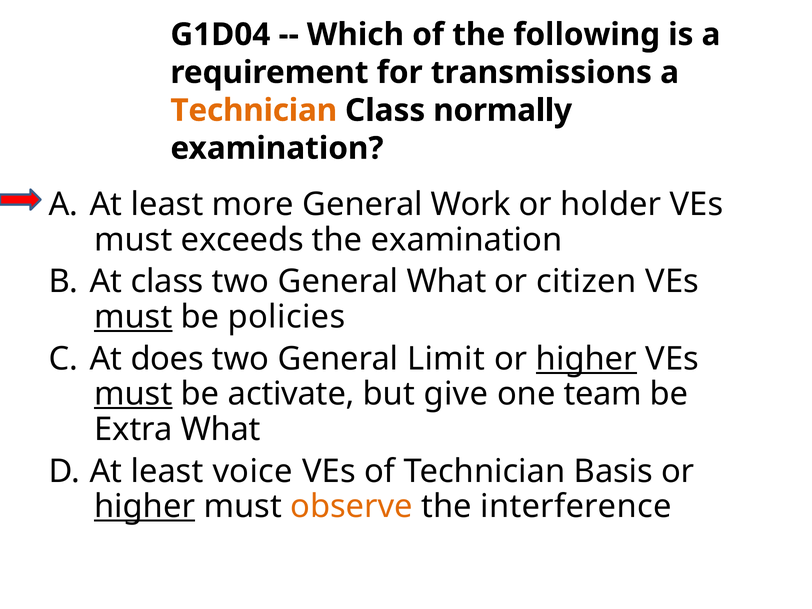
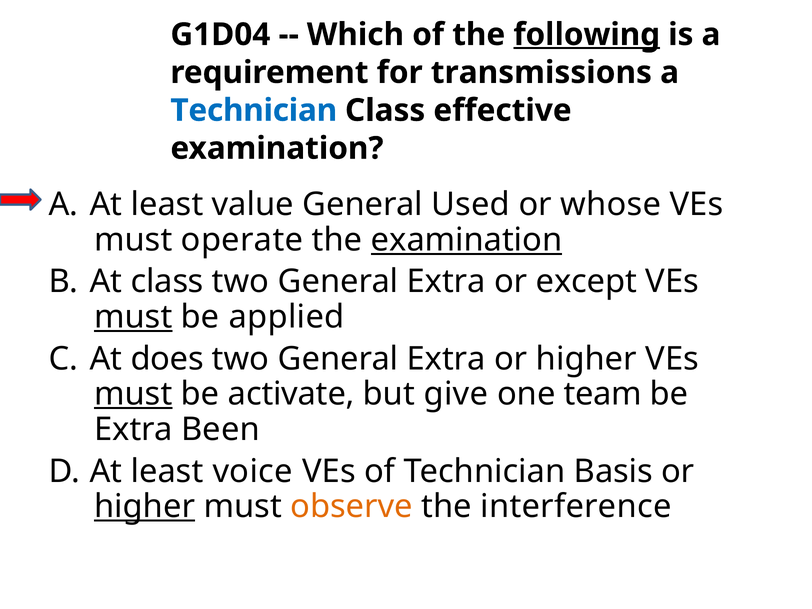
following underline: none -> present (587, 35)
Technician colour: orange -> blue (254, 110)
normally: normally -> effective (502, 110)
more: more -> value (253, 204)
Work: Work -> Used (471, 204)
holder: holder -> whose (611, 204)
exceeds: exceeds -> operate (242, 240)
examination underline: none -> present (467, 240)
What: What -> Extra (446, 282)
citizen: citizen -> except (586, 282)
policies: policies -> applied (287, 317)
Limit: Limit -> Extra (446, 359)
higher underline: present -> none (586, 359)
Extra What: What -> Been (220, 429)
